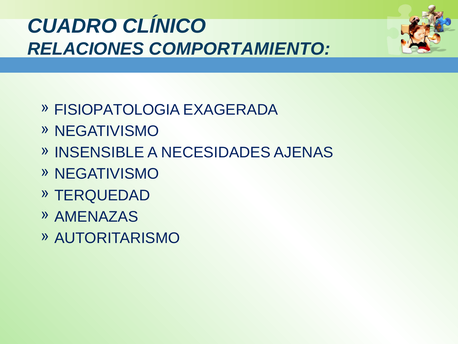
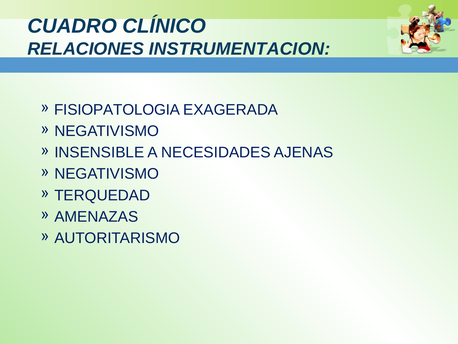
COMPORTAMIENTO: COMPORTAMIENTO -> INSTRUMENTACION (240, 49)
